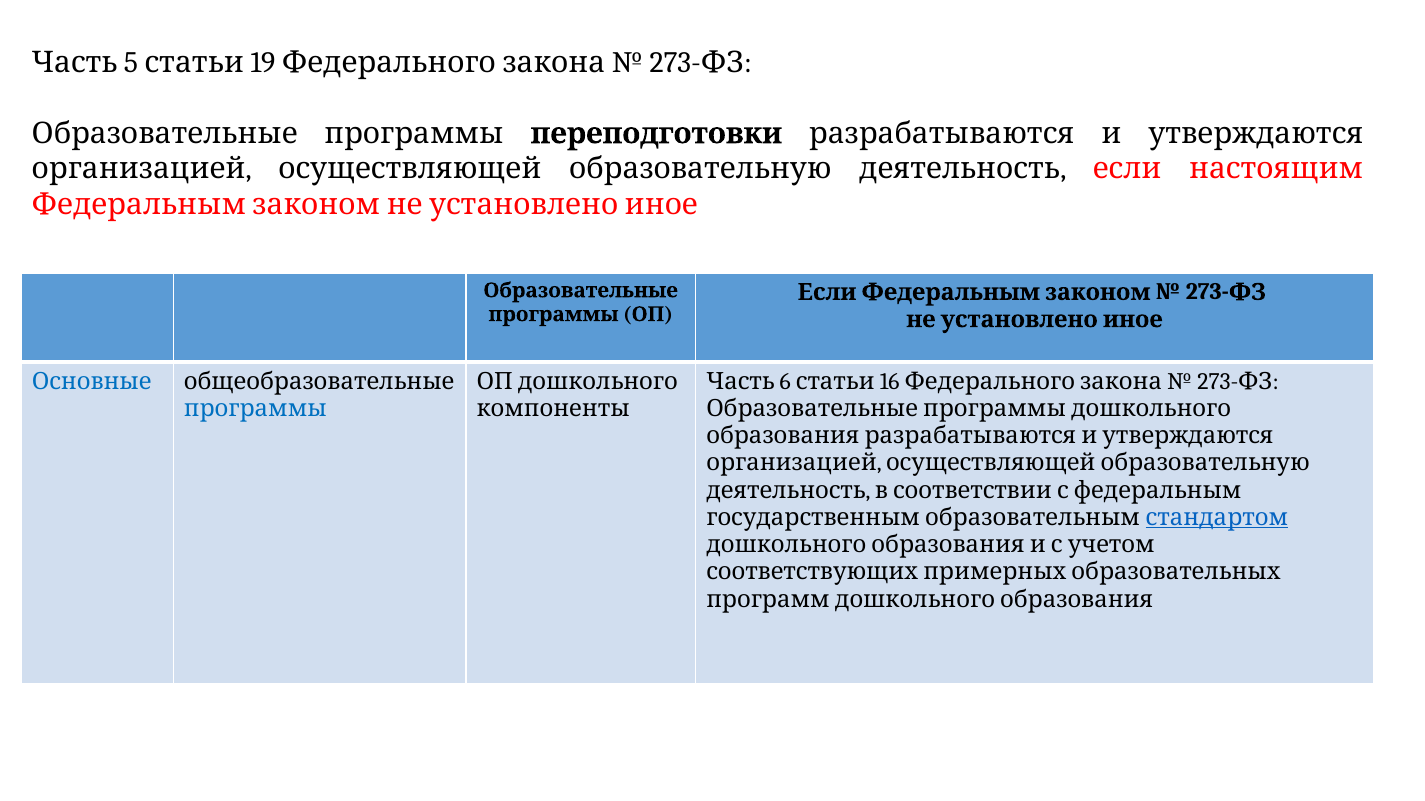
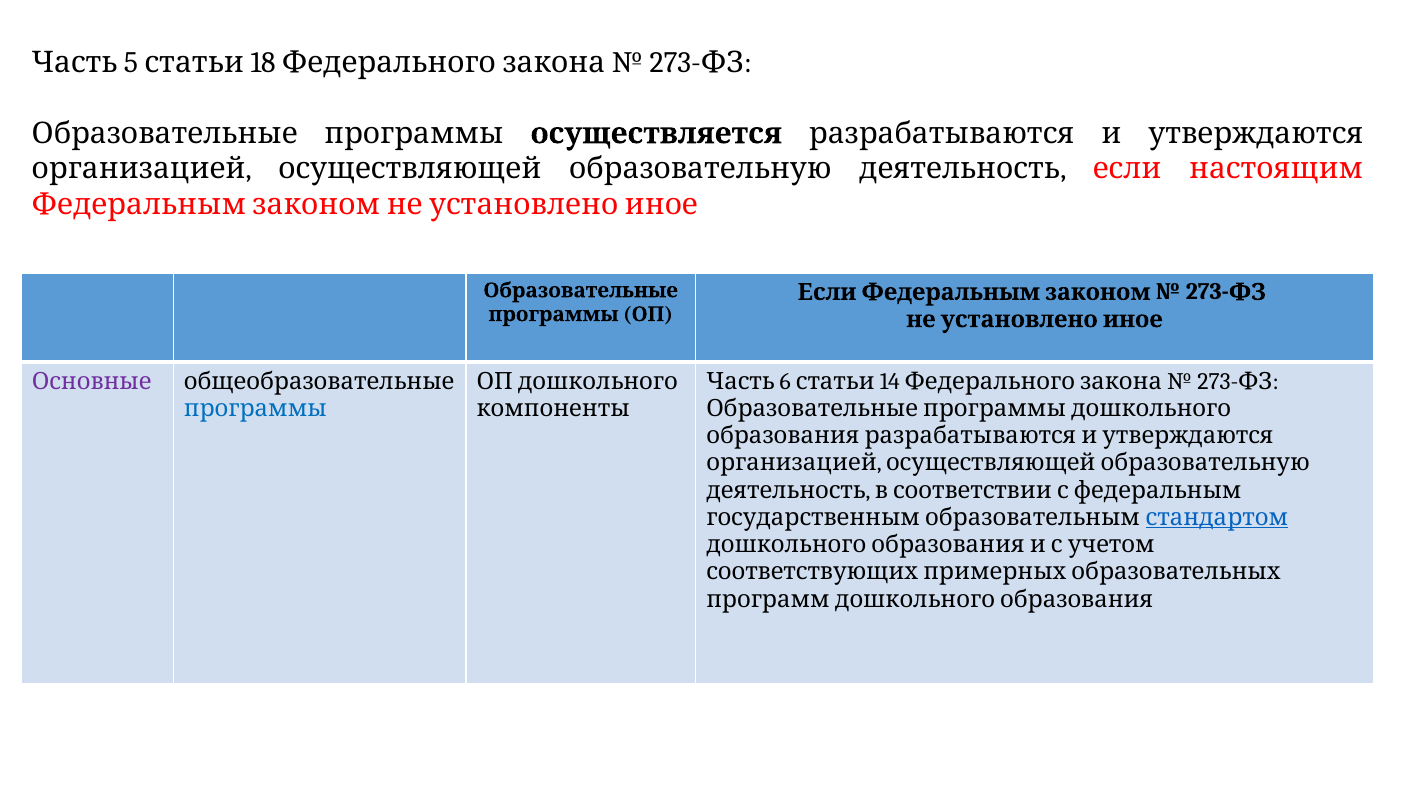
19: 19 -> 18 (263, 62)
переподготовки: переподготовки -> осуществляется (656, 134)
16: 16 -> 14 (890, 382)
Основные colour: blue -> purple (92, 382)
